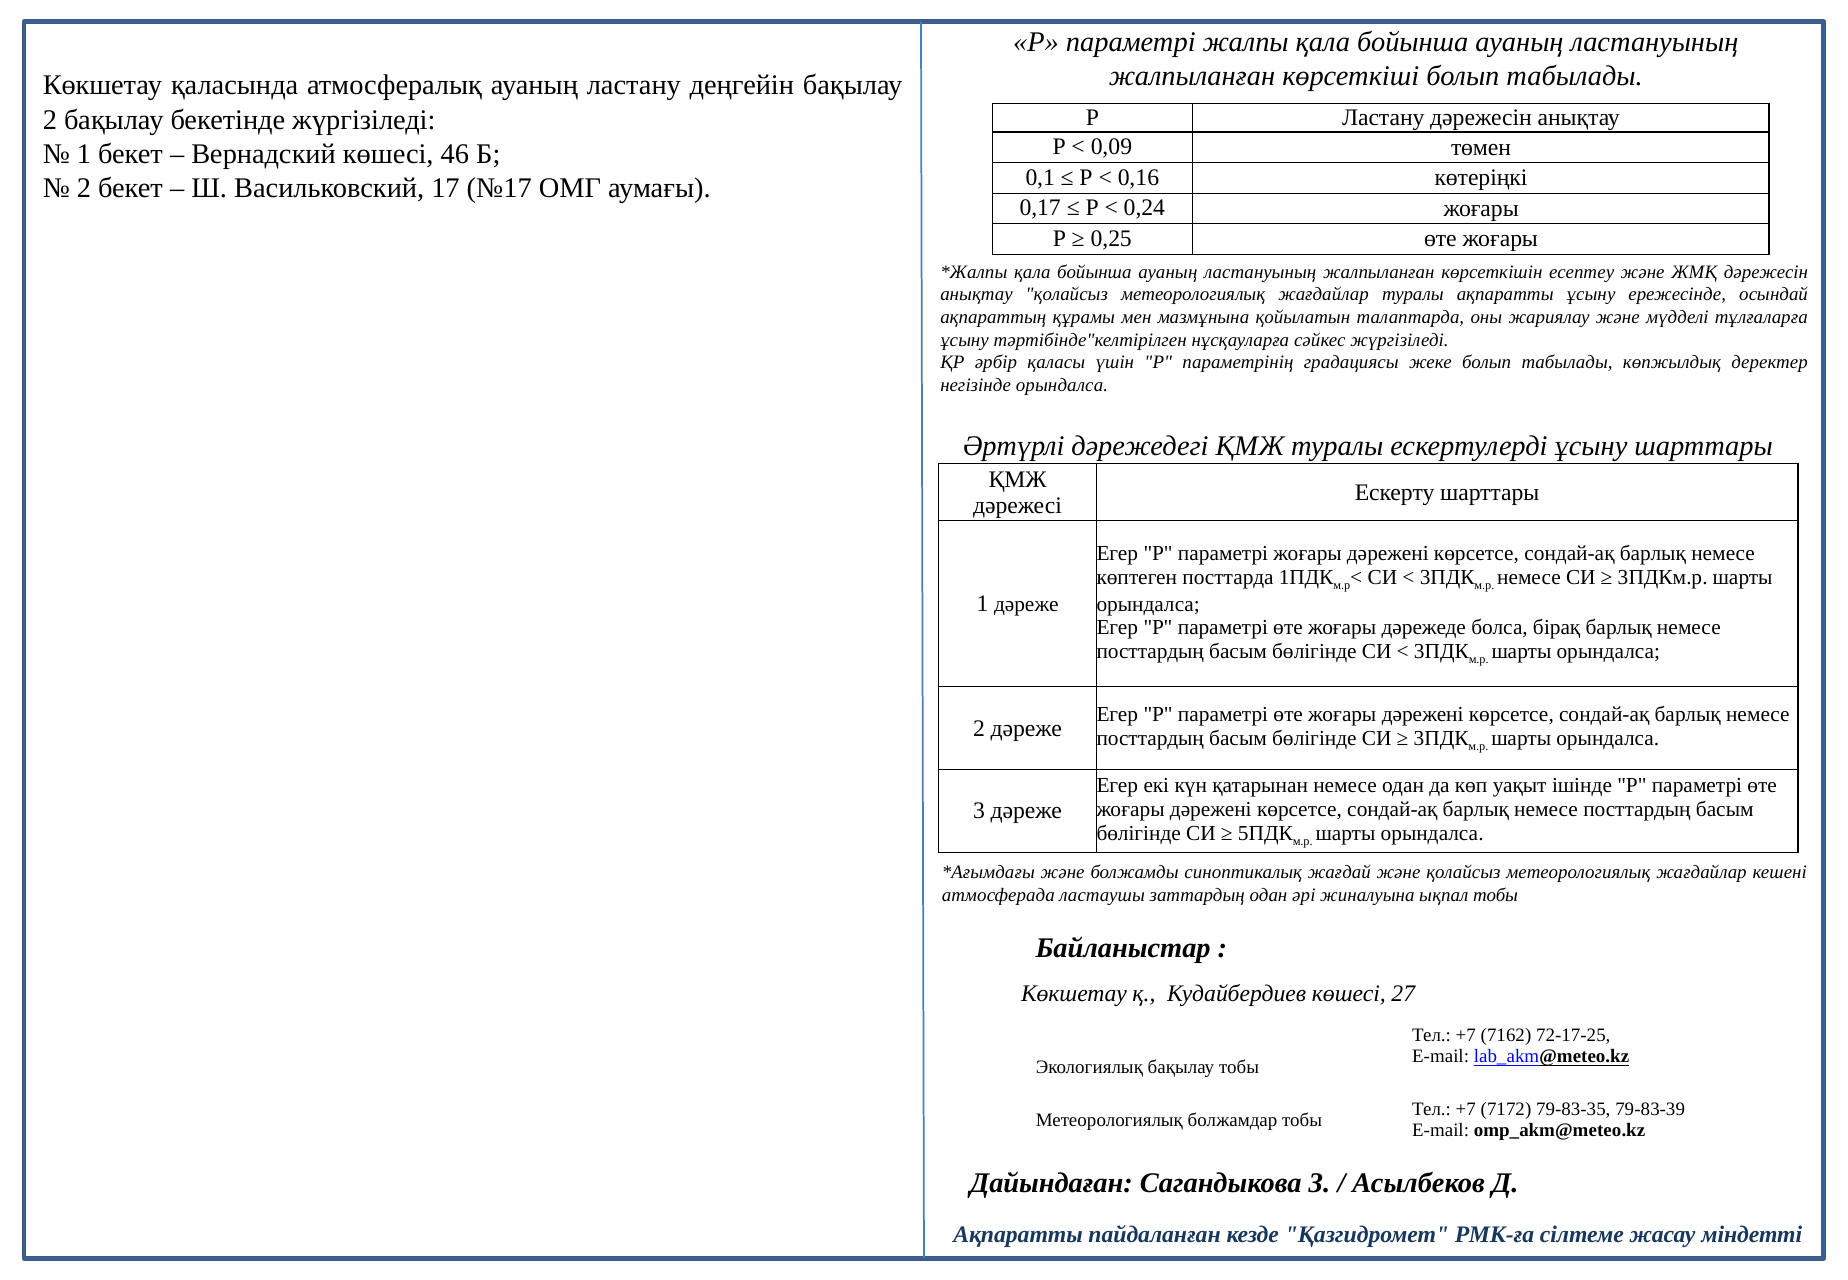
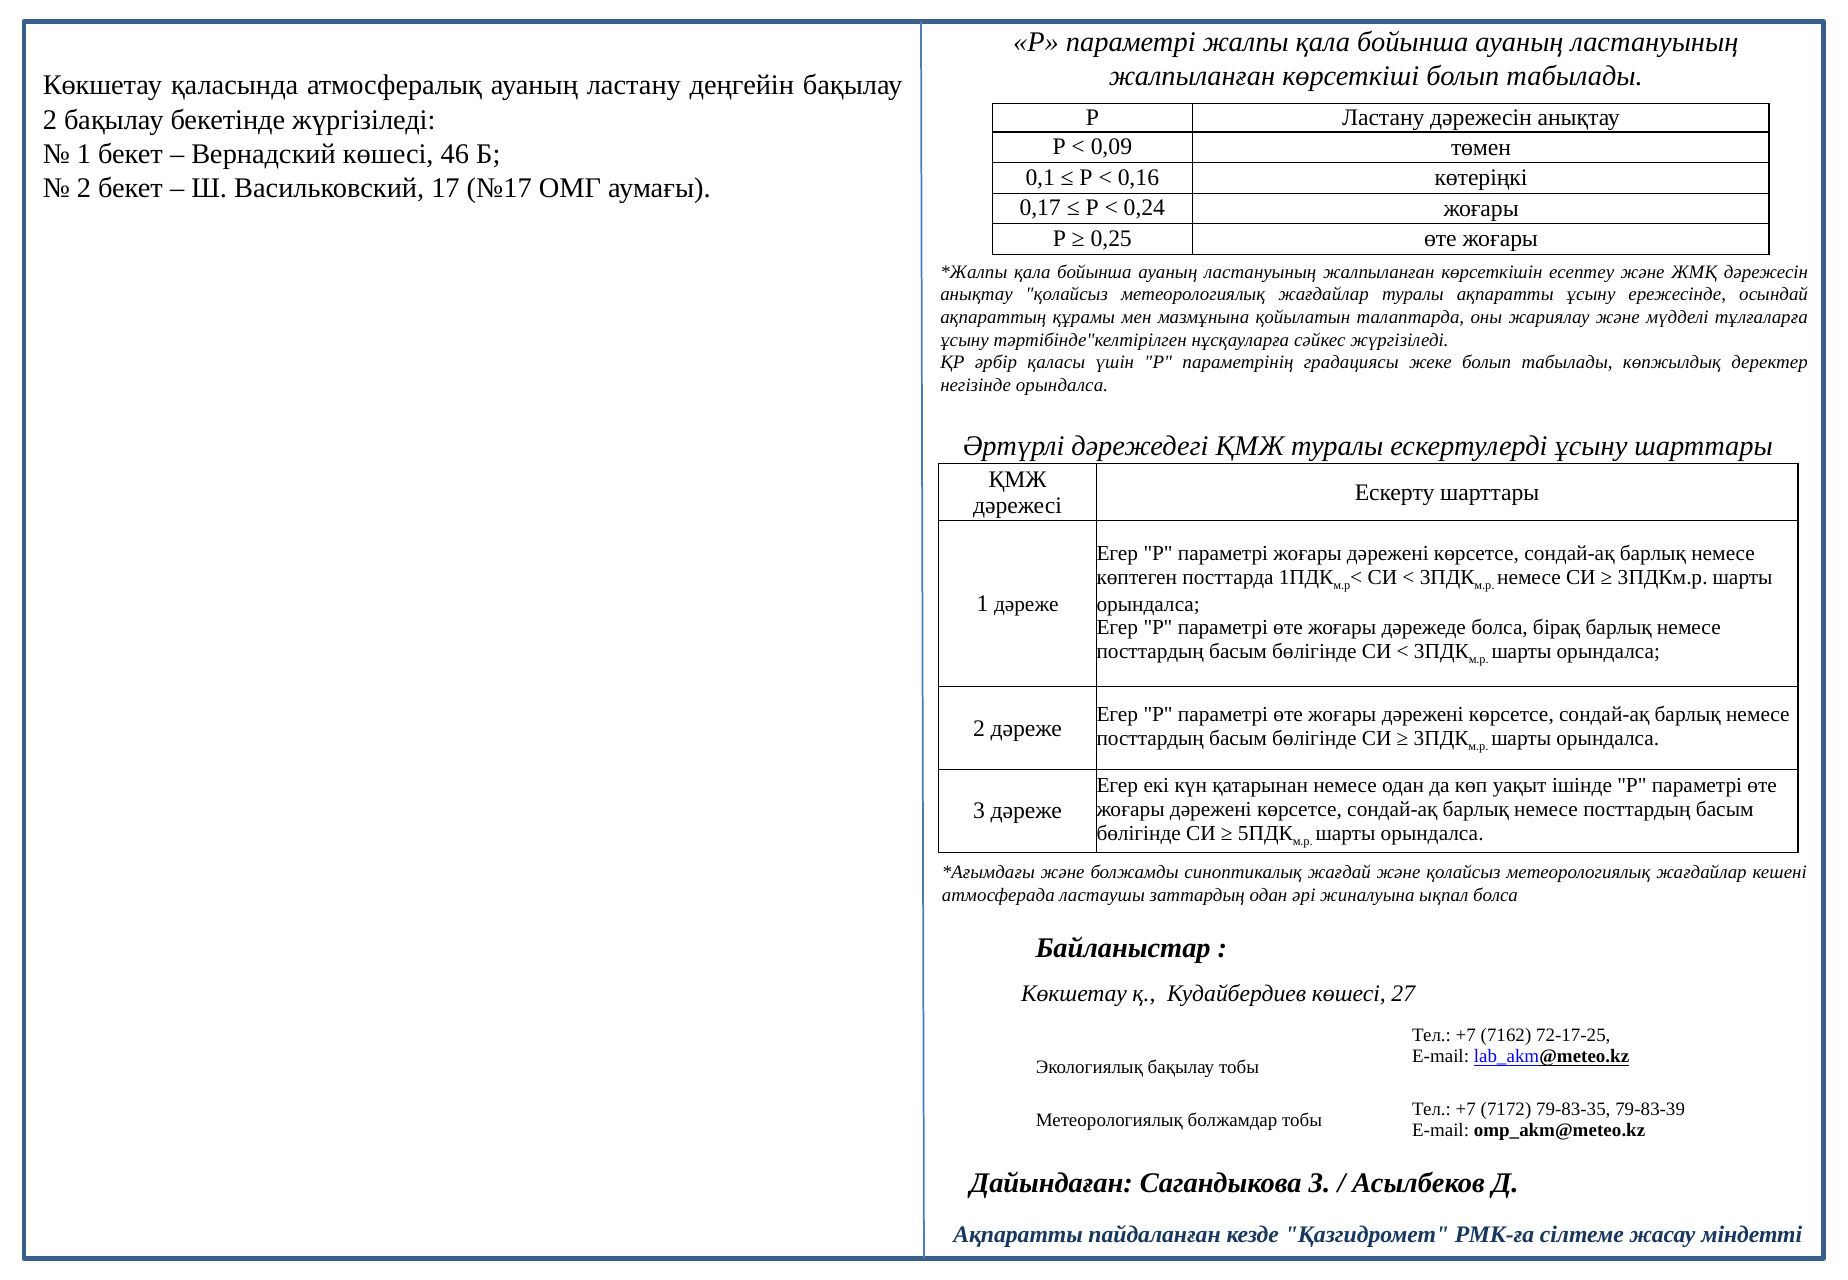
ықпал тобы: тобы -> болса (1496, 895)
